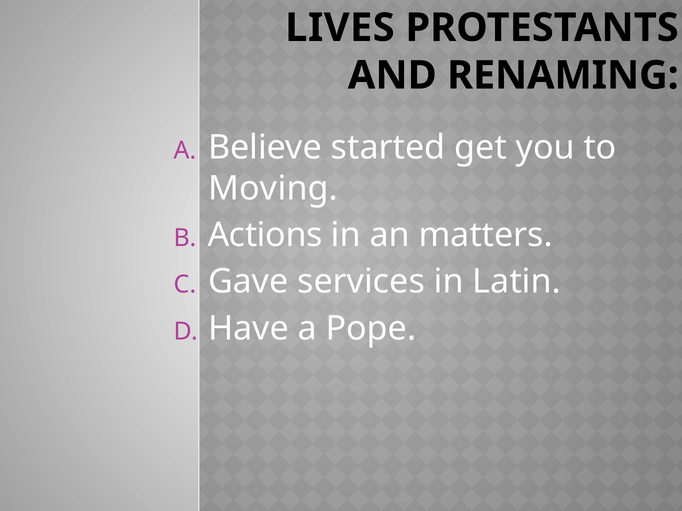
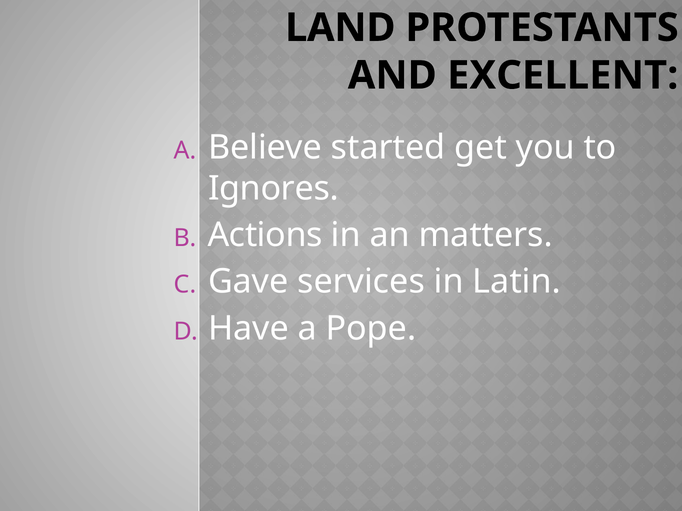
LIVES: LIVES -> LAND (340, 28)
RENAMING: RENAMING -> EXCELLENT (563, 76)
Moving: Moving -> Ignores (273, 189)
